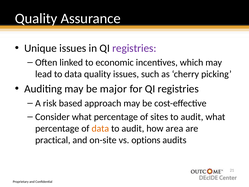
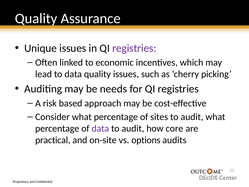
major: major -> needs (113, 89)
data colour: orange -> purple (100, 128)
area: area -> core (174, 128)
